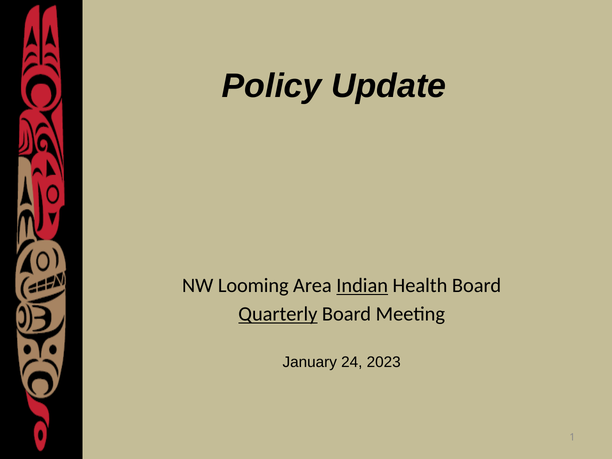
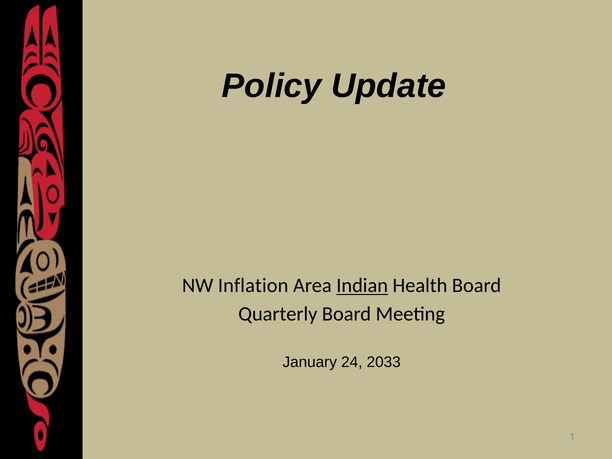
Looming: Looming -> Inflation (253, 286)
Quarterly underline: present -> none (278, 314)
2023: 2023 -> 2033 (384, 362)
